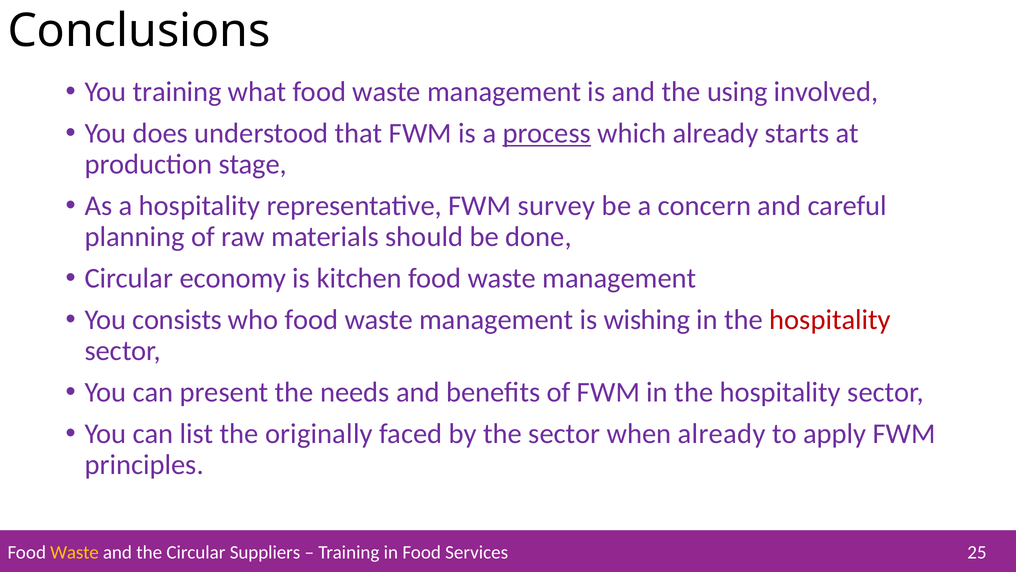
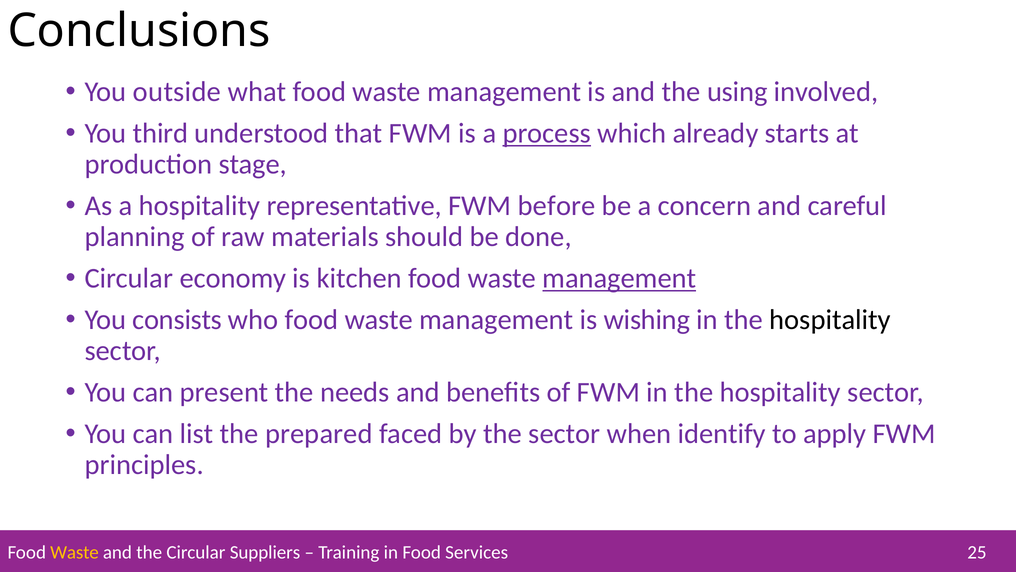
You training: training -> outside (177, 92)
does: does -> third (160, 133)
survey: survey -> before (557, 206)
management underline: none -> present (619, 278)
hospitality colour: red -> black (830, 320)
originally: originally -> prepared (319, 433)
when already: already -> identify (722, 433)
